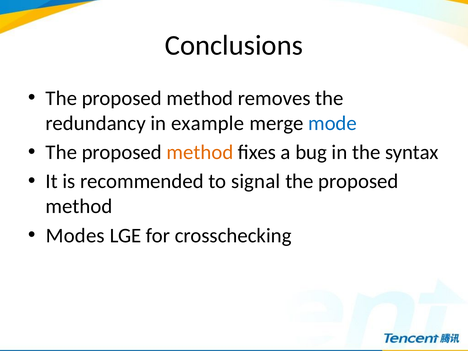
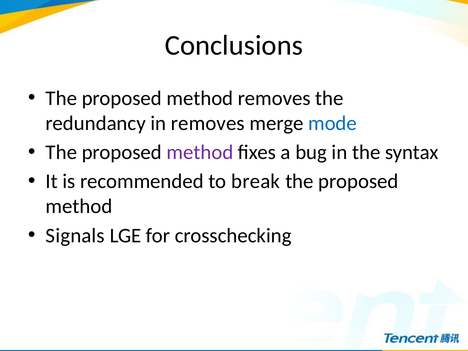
in example: example -> removes (208, 123)
method colour: orange -> purple (200, 152)
signal: signal -> break (256, 181)
Modes: Modes -> Signals (75, 236)
